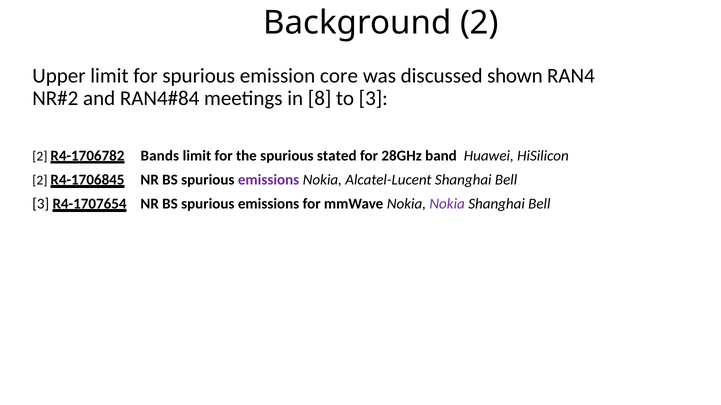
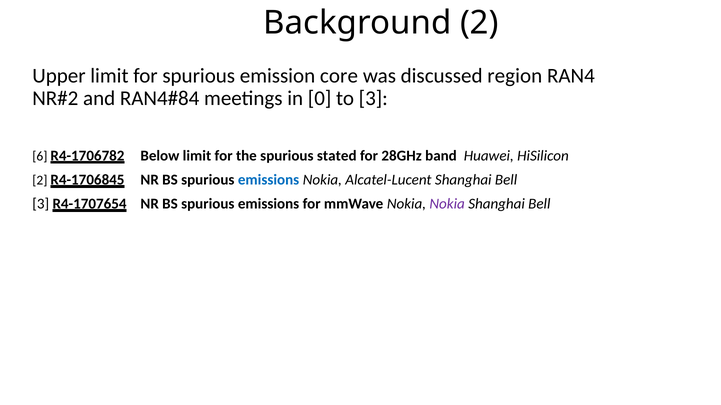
shown: shown -> region (515, 76)
8: 8 -> 0 (320, 99)
2: 2 -> 6 (40, 157)
Bands: Bands -> Below (160, 156)
emissions colour: purple -> blue (269, 180)
